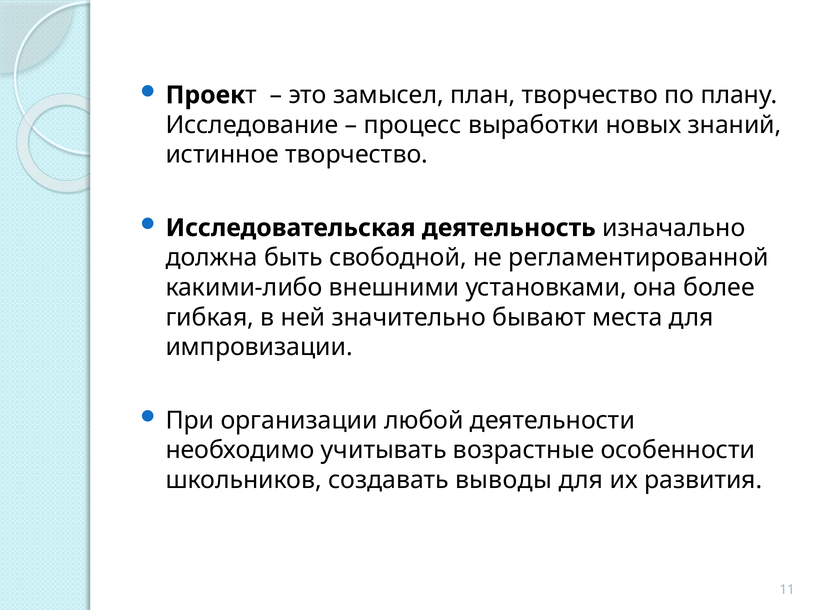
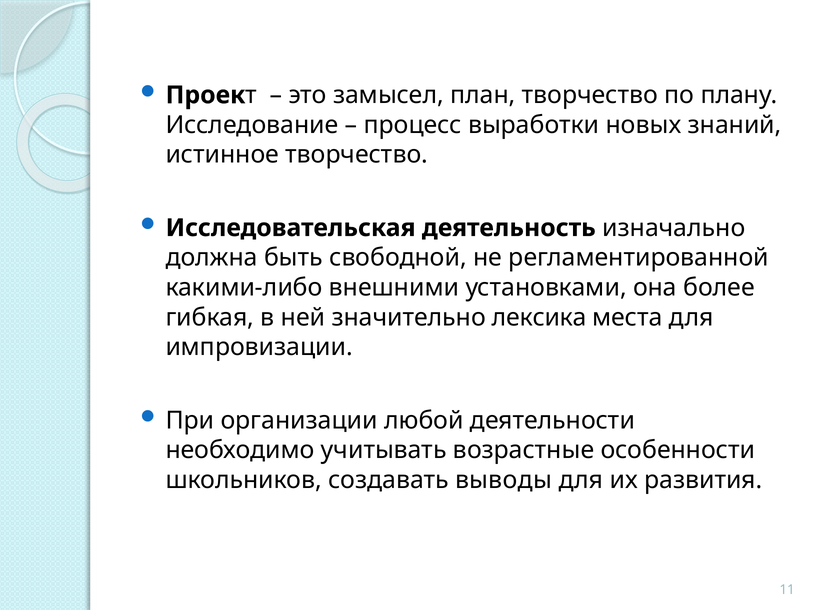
бывают: бывают -> лексика (539, 318)
